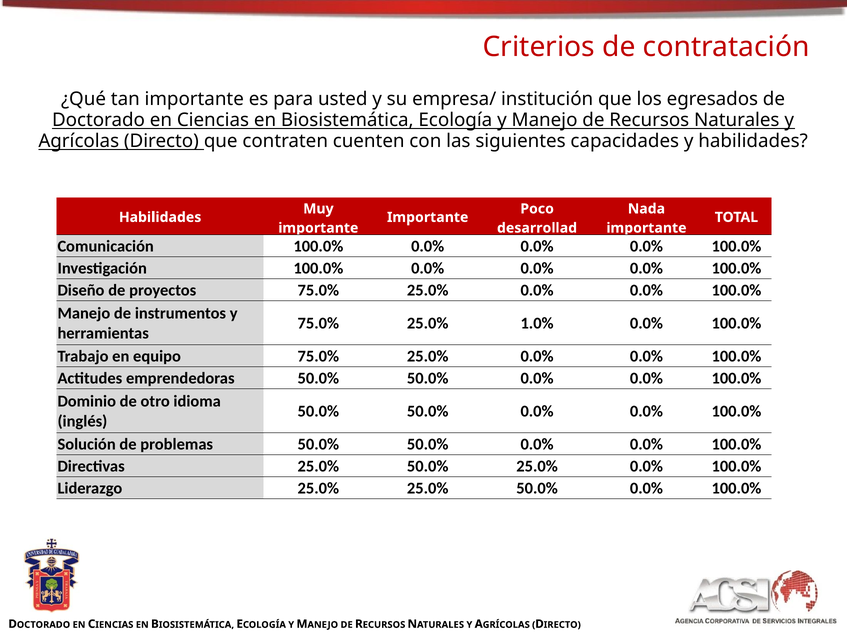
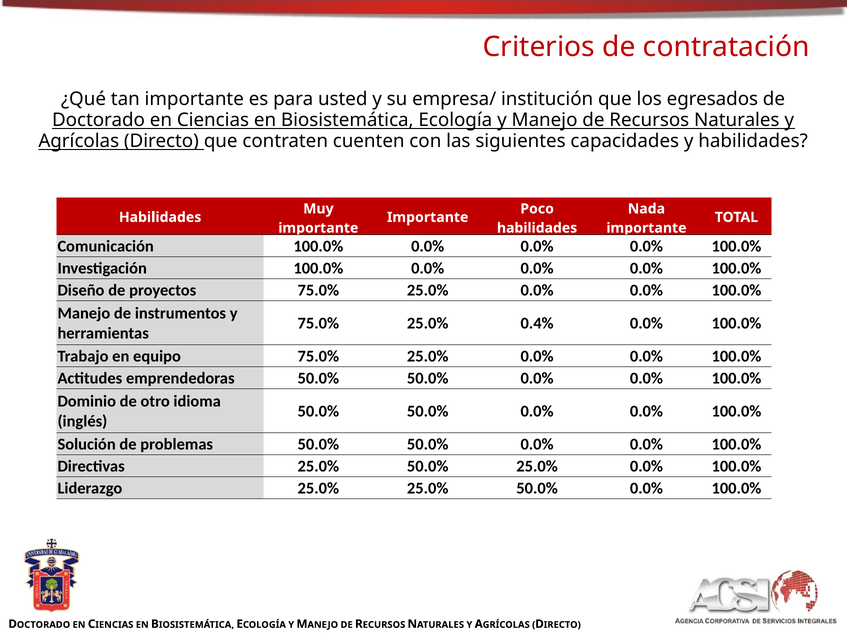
desarrollad: desarrollad -> habilidades (537, 228)
1.0%: 1.0% -> 0.4% (537, 323)
